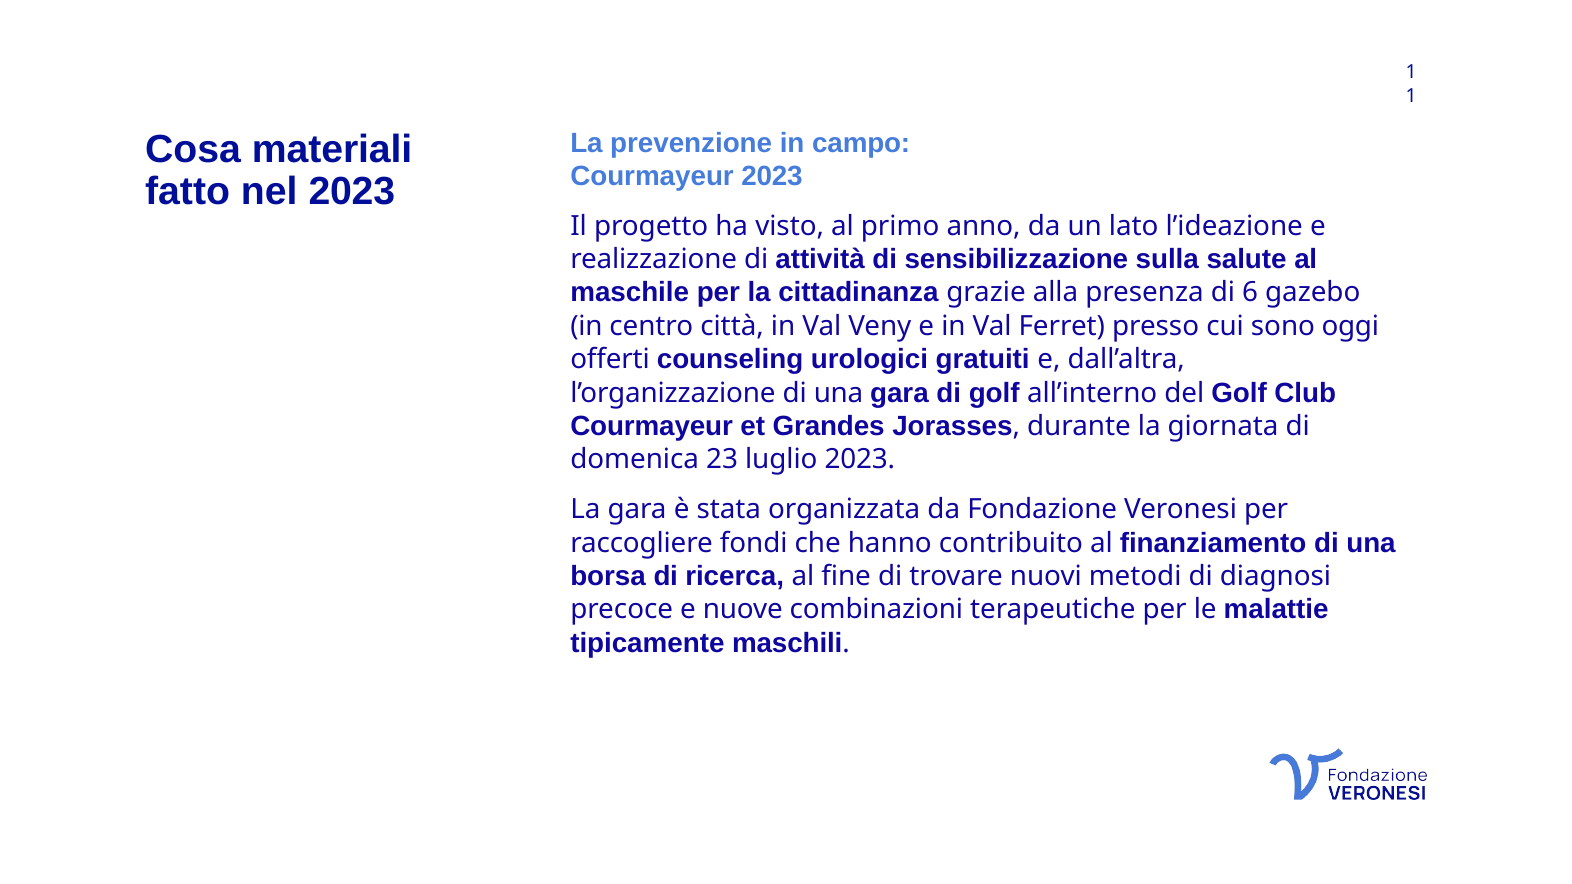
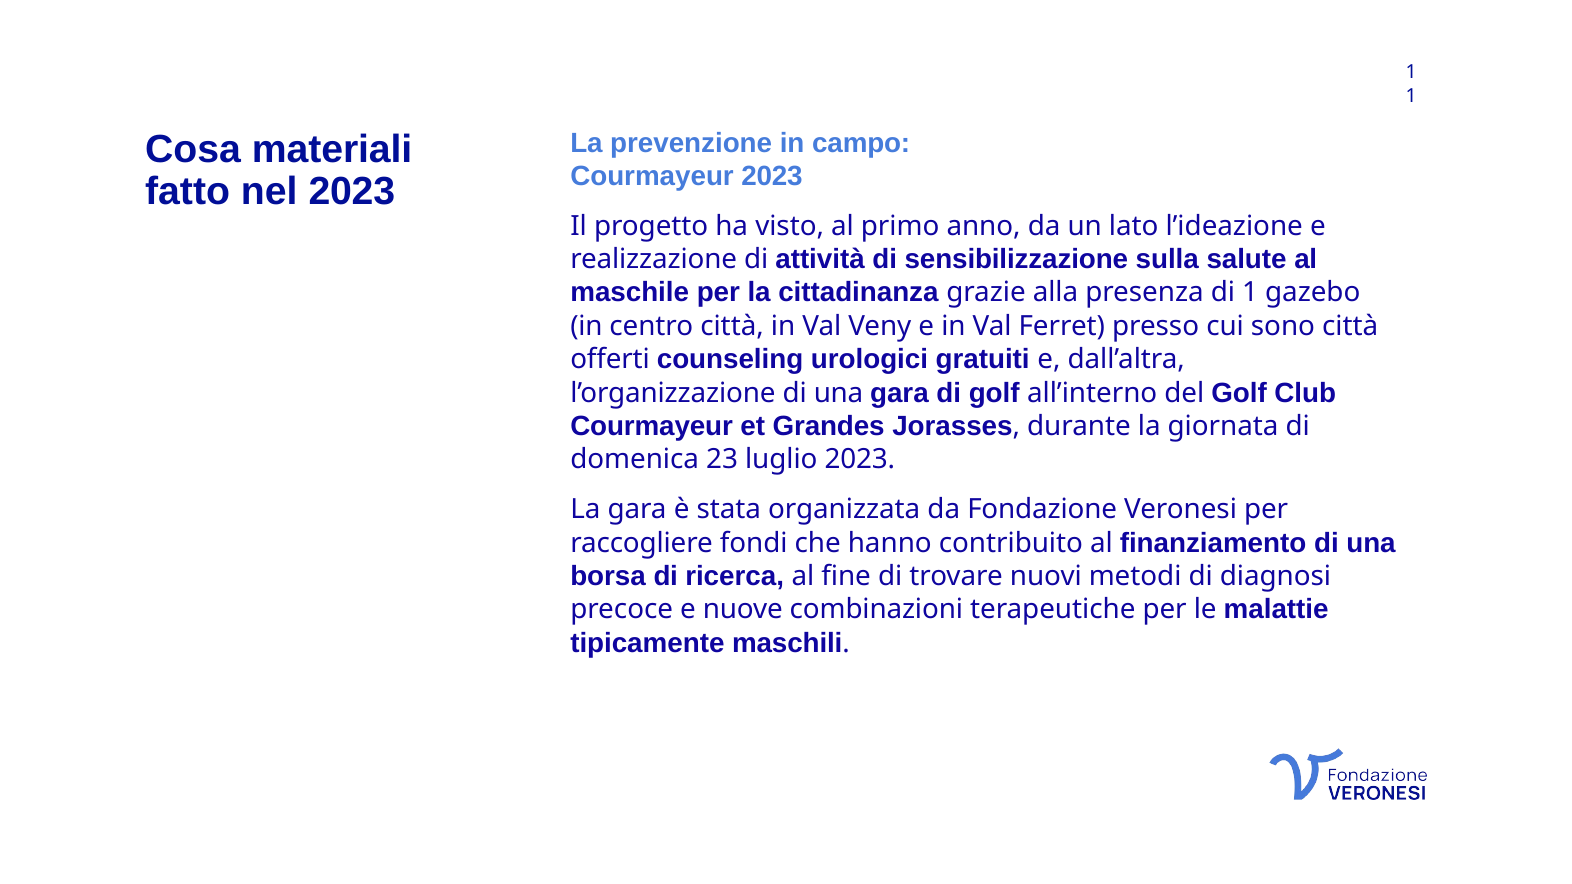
di 6: 6 -> 1 (1250, 293)
sono oggi: oggi -> città (1350, 326)
